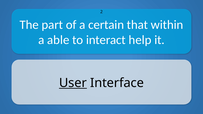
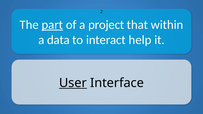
part underline: none -> present (52, 25)
certain: certain -> project (106, 25)
able: able -> data (58, 40)
